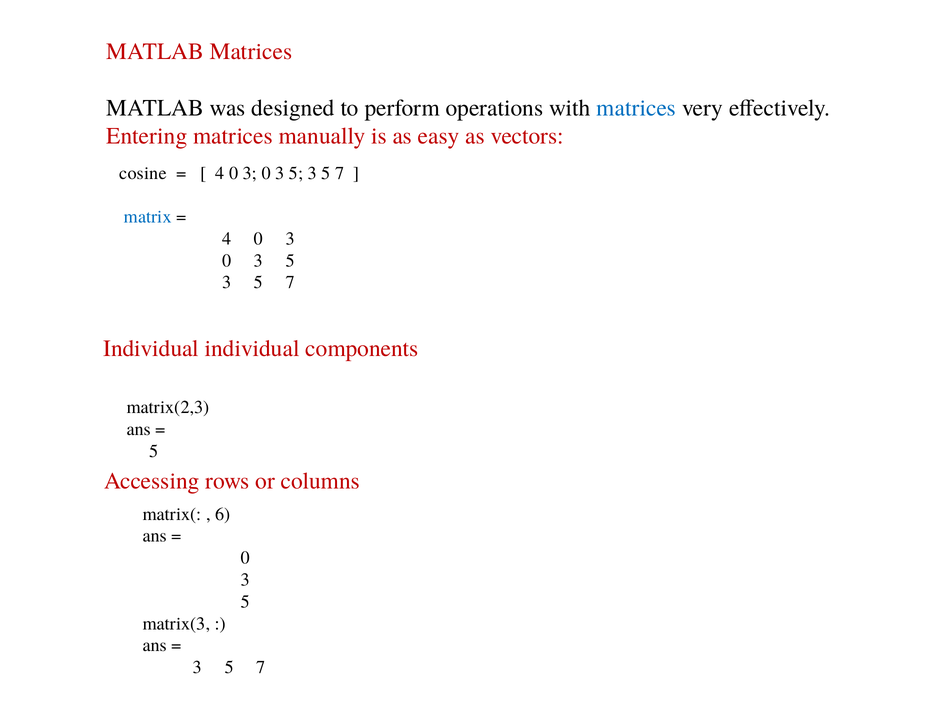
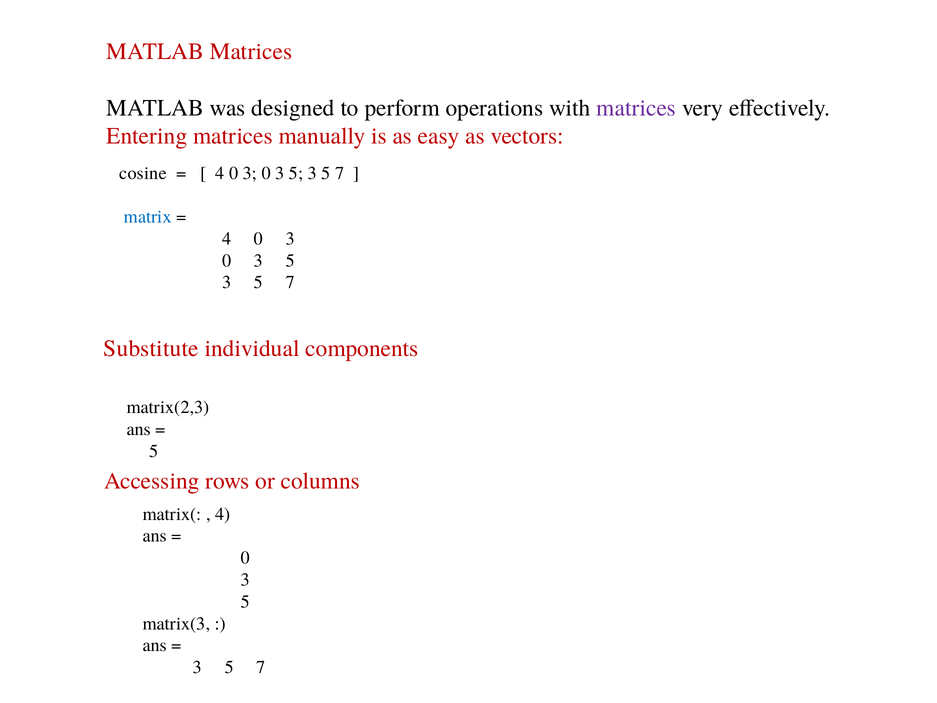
matrices colour: blue -> purple (636, 108)
Individual: Individual -> Substitute (151, 348)
6: 6 -> 4 (223, 514)
